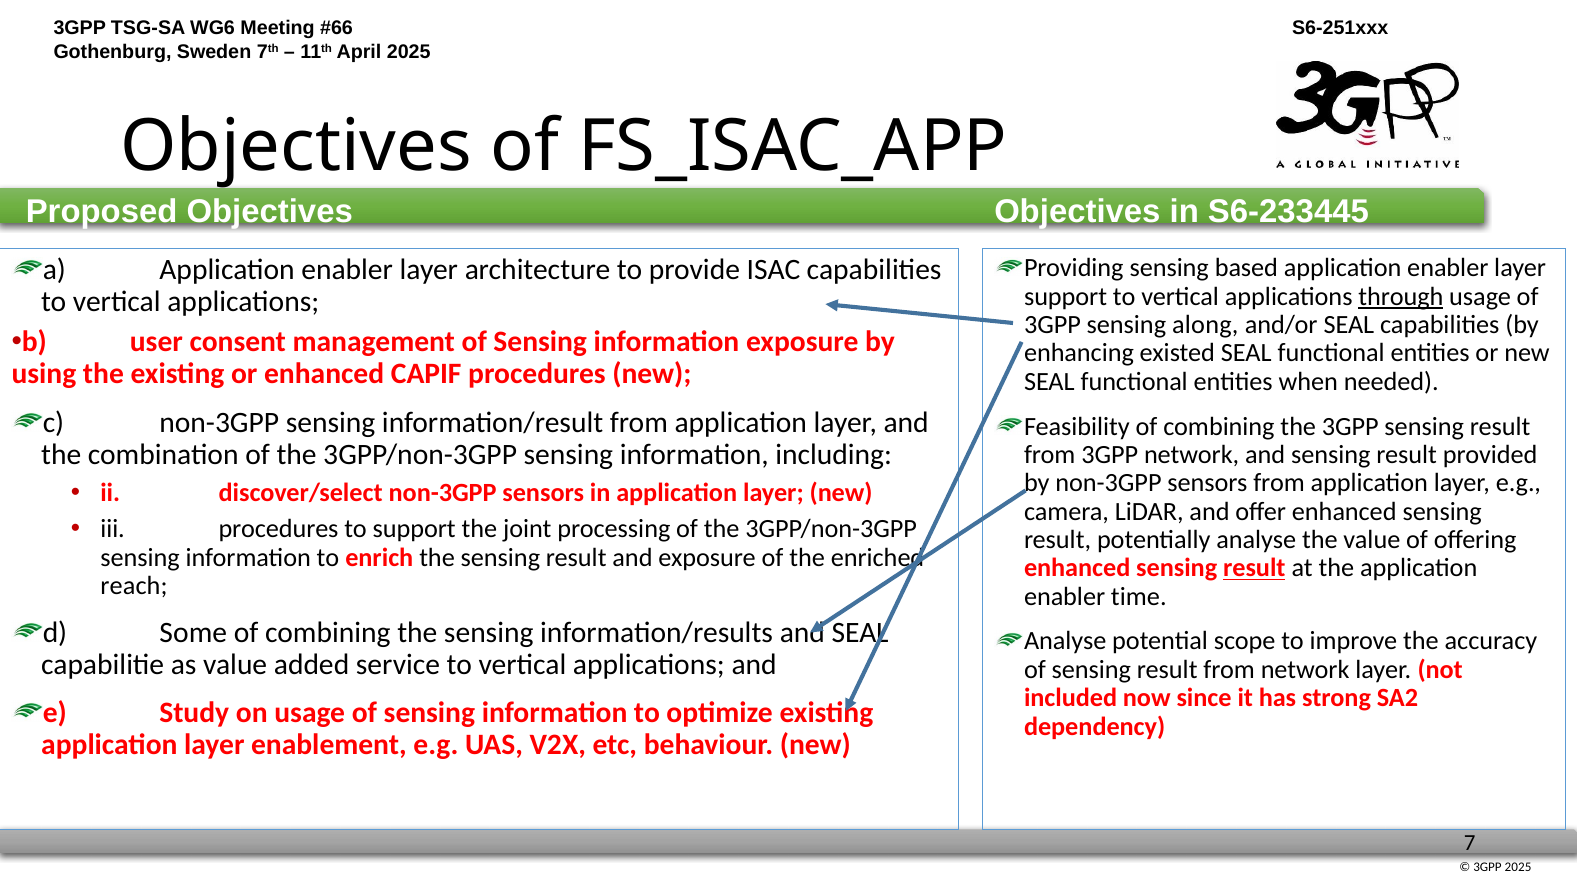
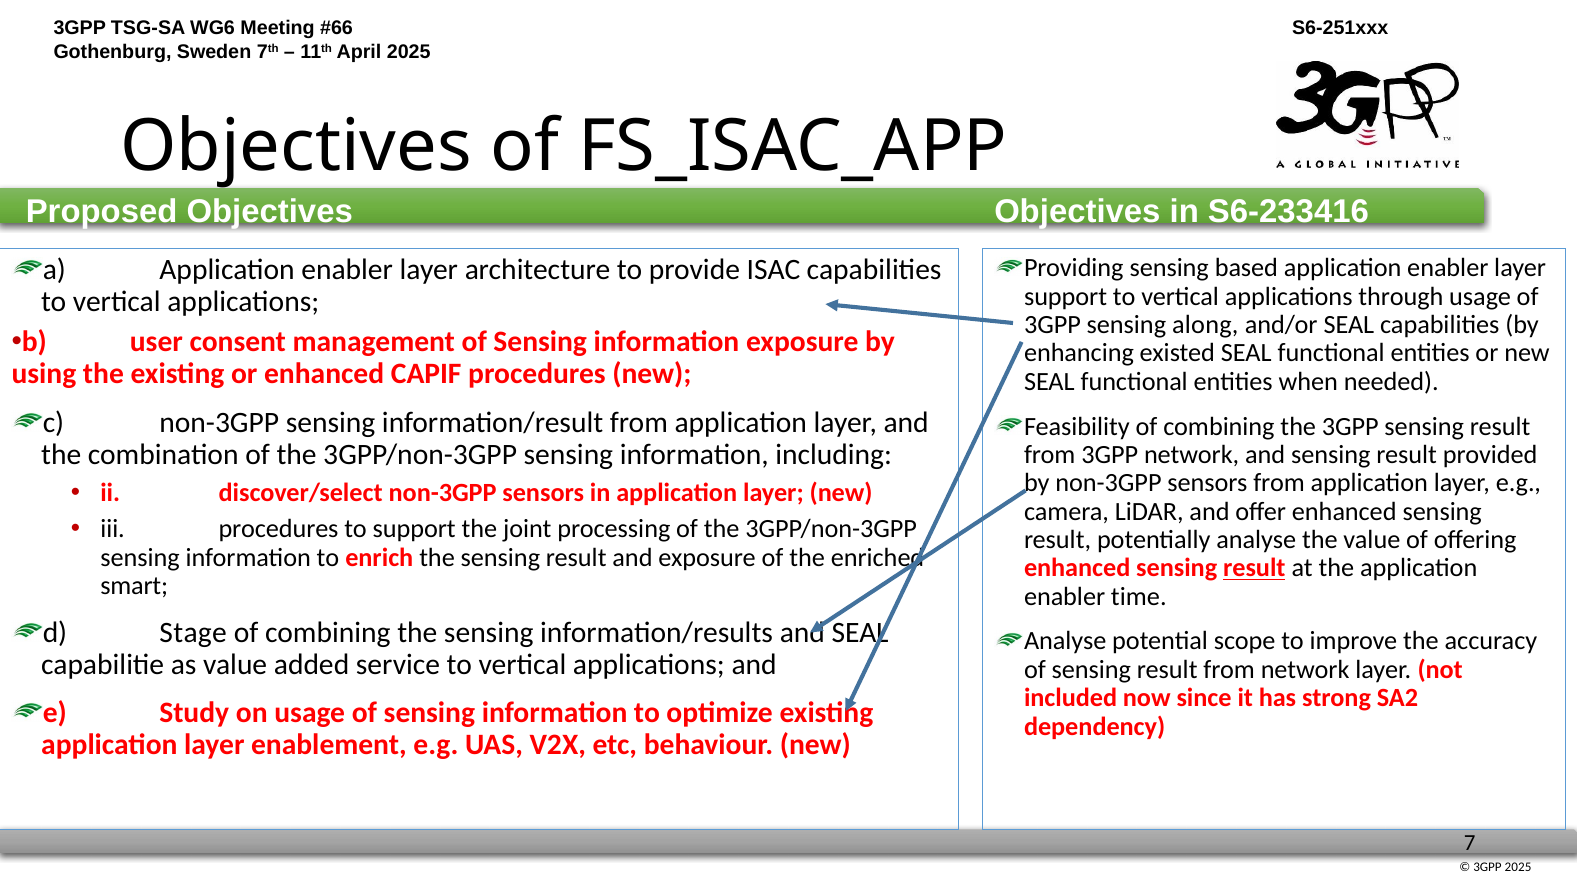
S6-233445: S6-233445 -> S6-233416 (1288, 211)
through underline: present -> none (1401, 297)
reach: reach -> smart (134, 586)
Some: Some -> Stage (193, 633)
